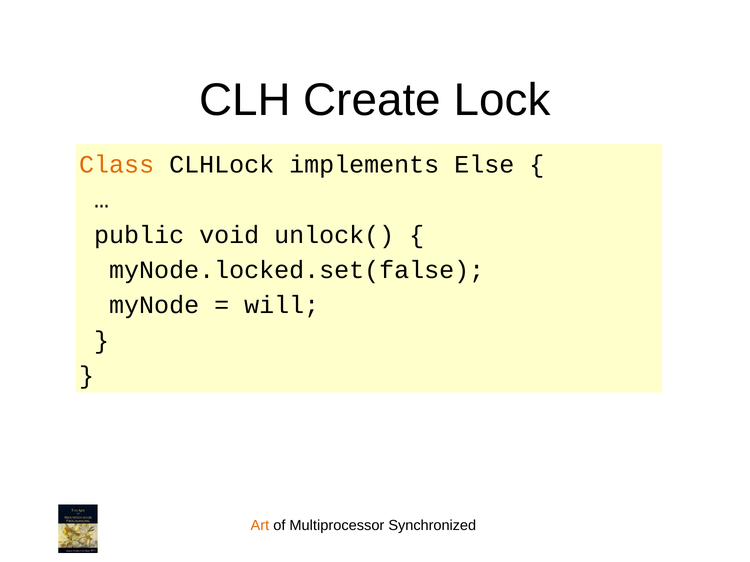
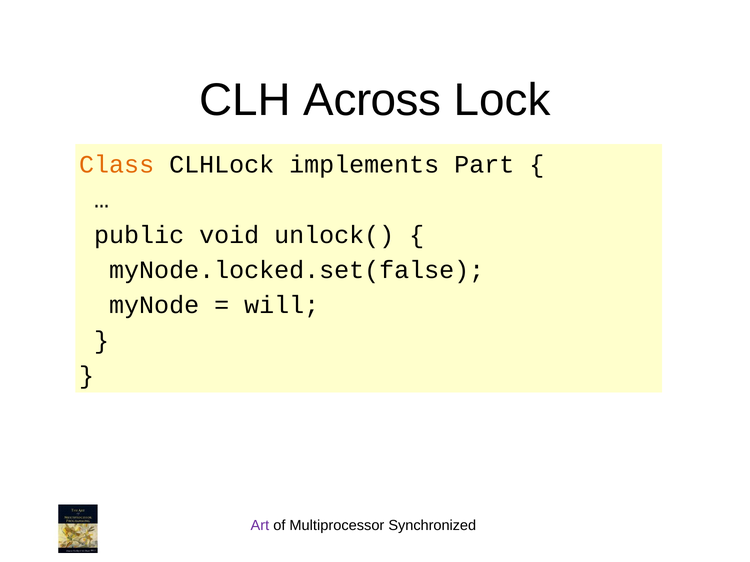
Create: Create -> Across (372, 100)
Else: Else -> Part (484, 165)
Art colour: orange -> purple (260, 526)
